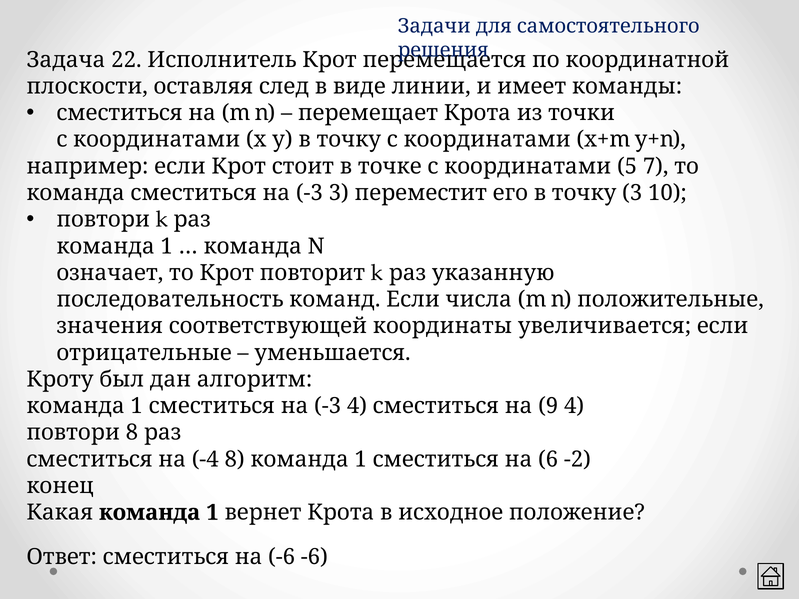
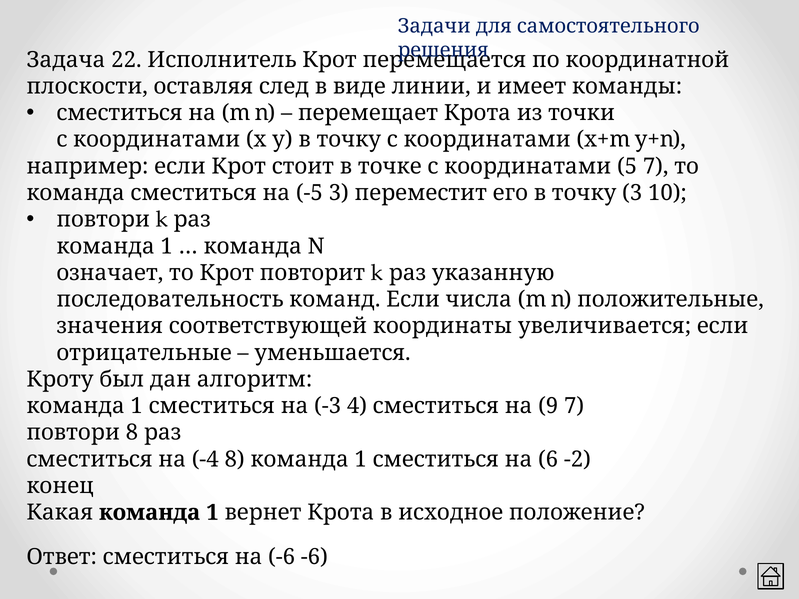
команда сместиться на -3: -3 -> -5 (309, 193)
9 4: 4 -> 7 (574, 406)
